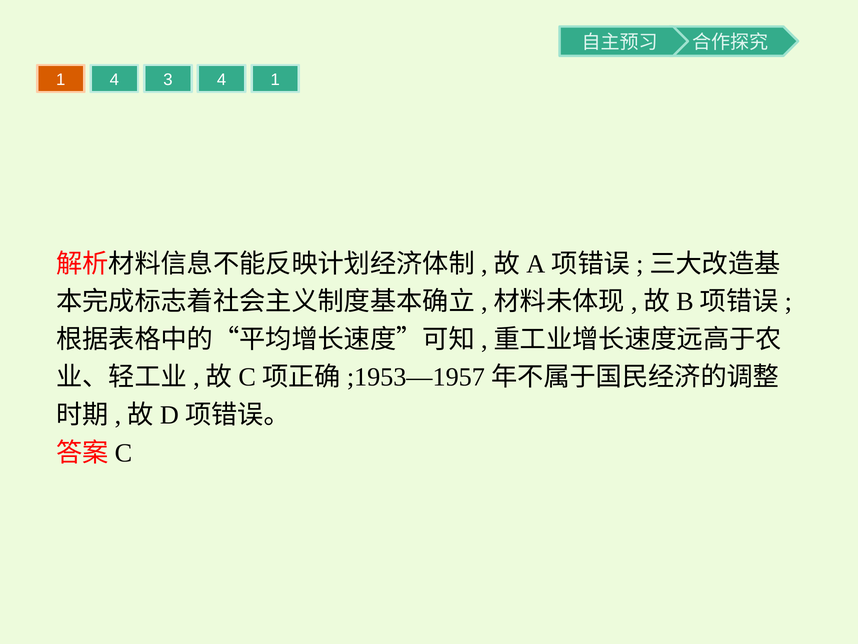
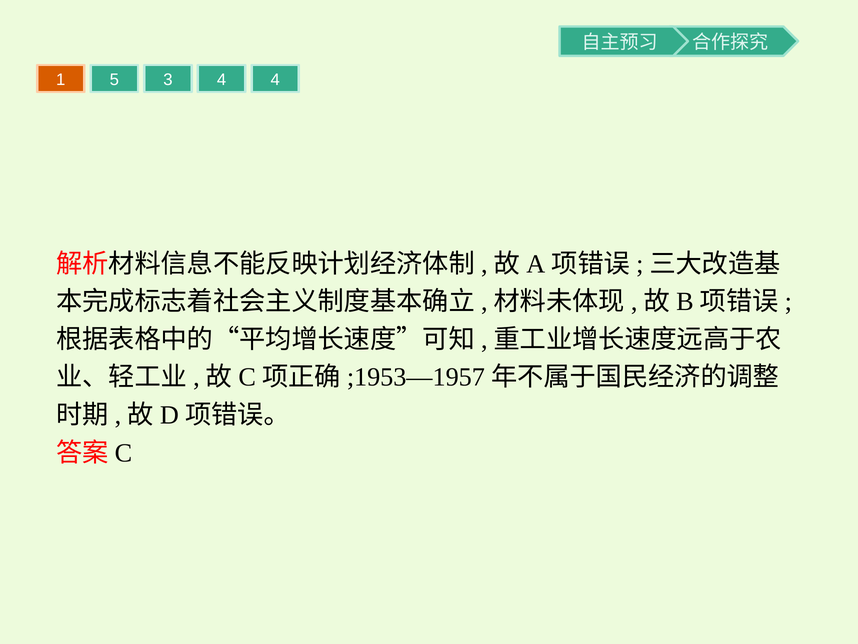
1 4: 4 -> 5 (114, 80)
4 1: 1 -> 4 (275, 80)
